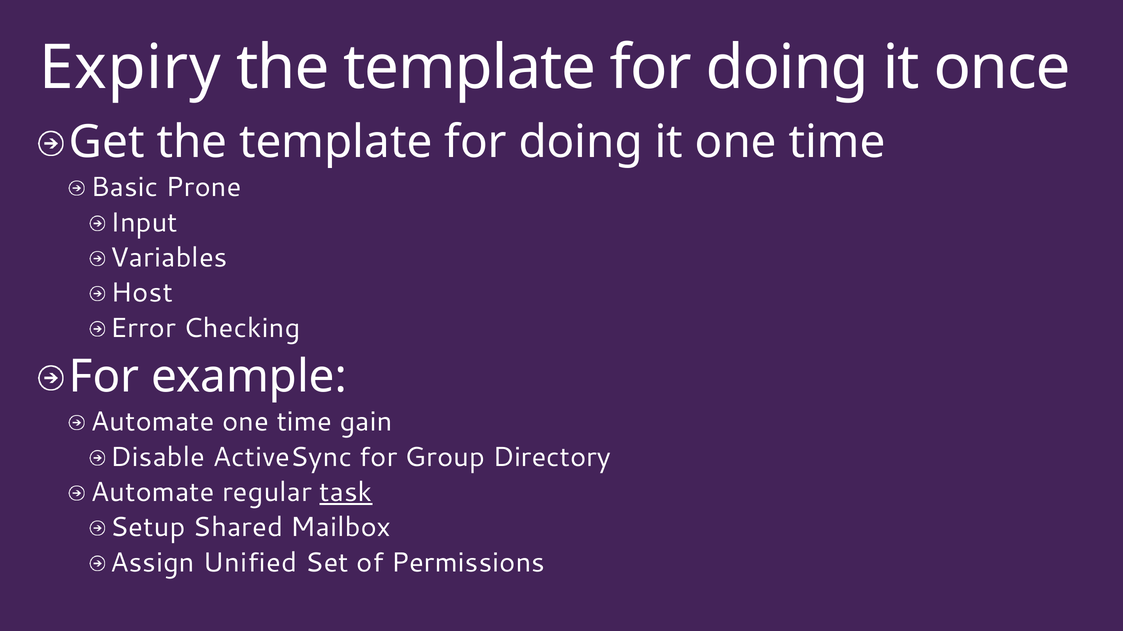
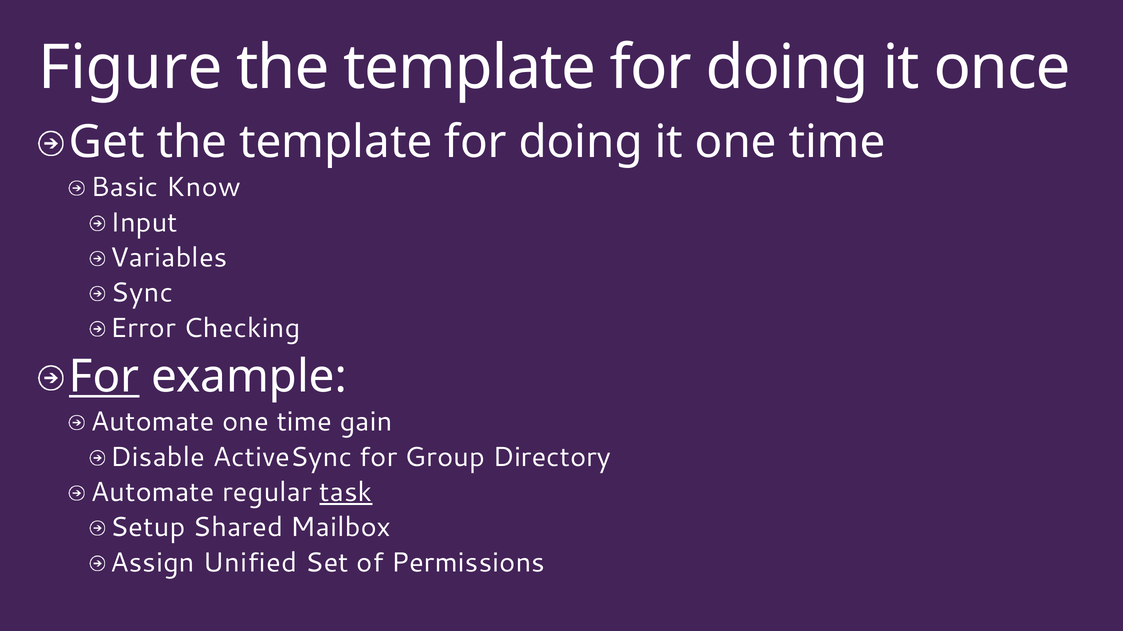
Expiry: Expiry -> Figure (130, 68)
Prone: Prone -> Know (204, 188)
Host: Host -> Sync (142, 293)
For underline: none -> present (104, 377)
